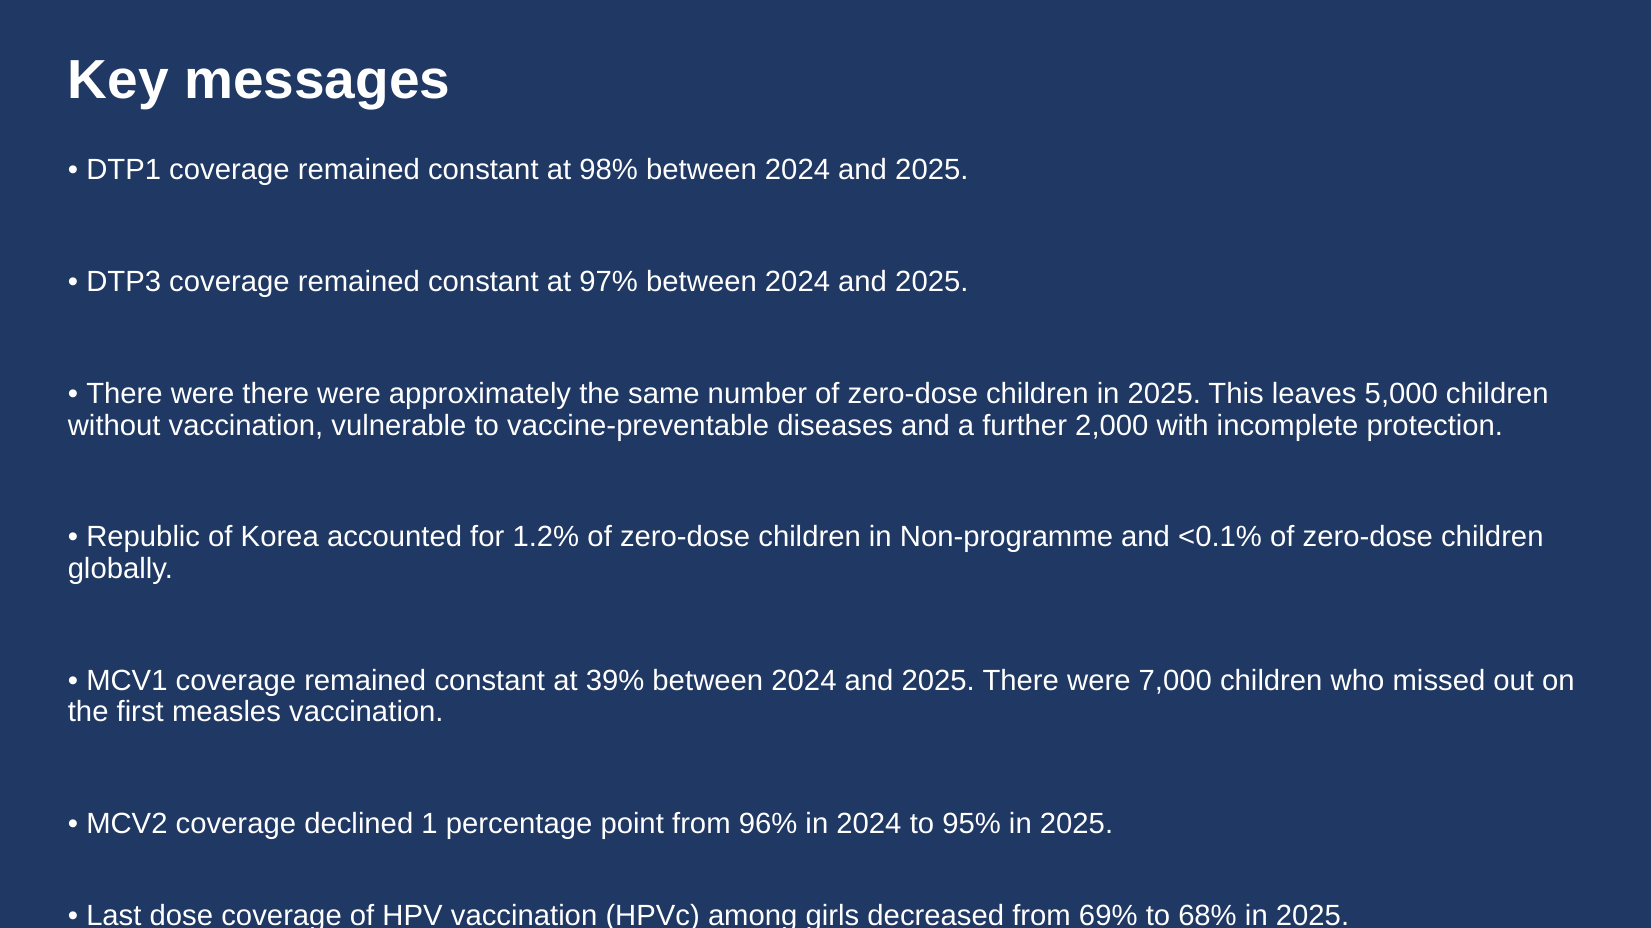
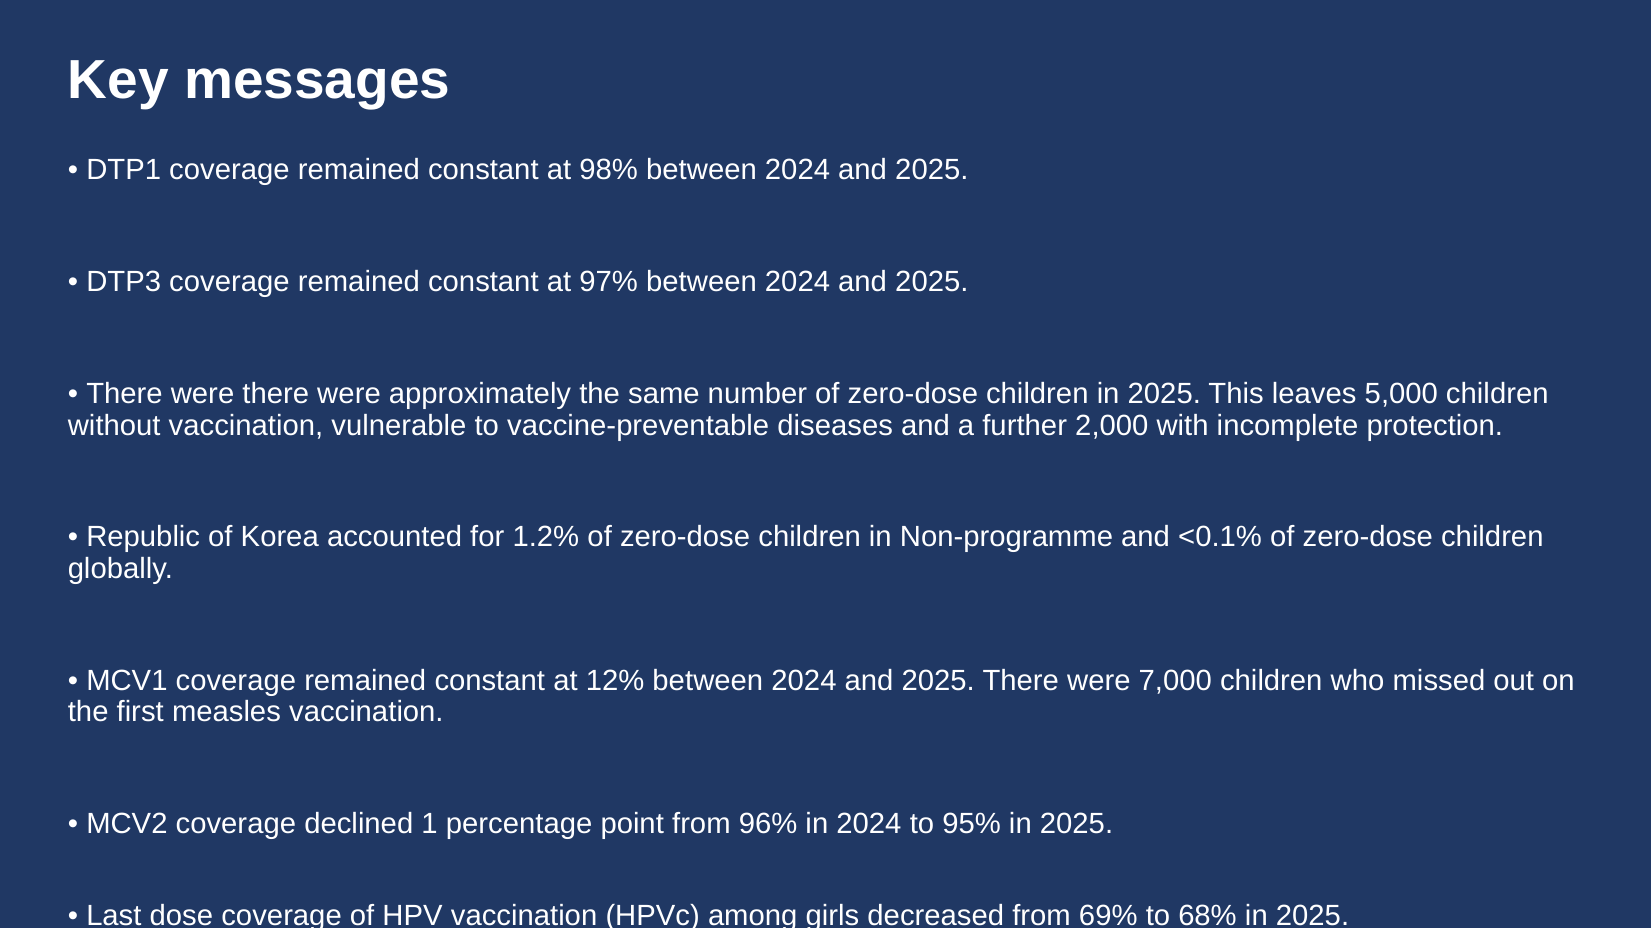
39%: 39% -> 12% (615, 681)
